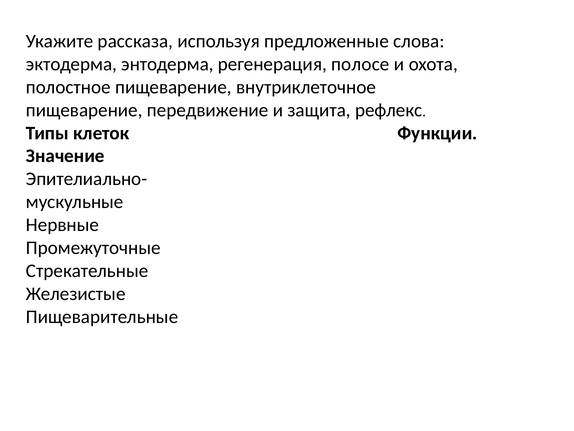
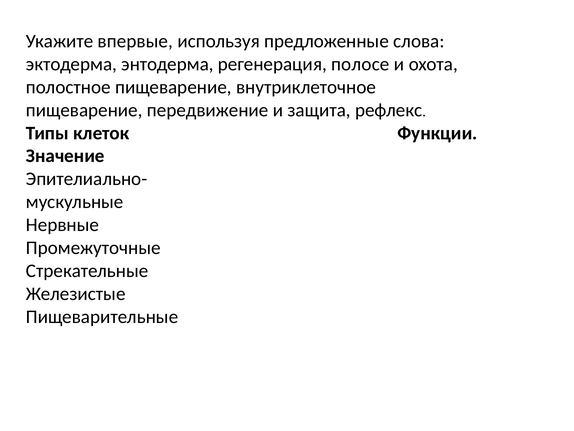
рассказа: рассказа -> впервые (135, 41)
